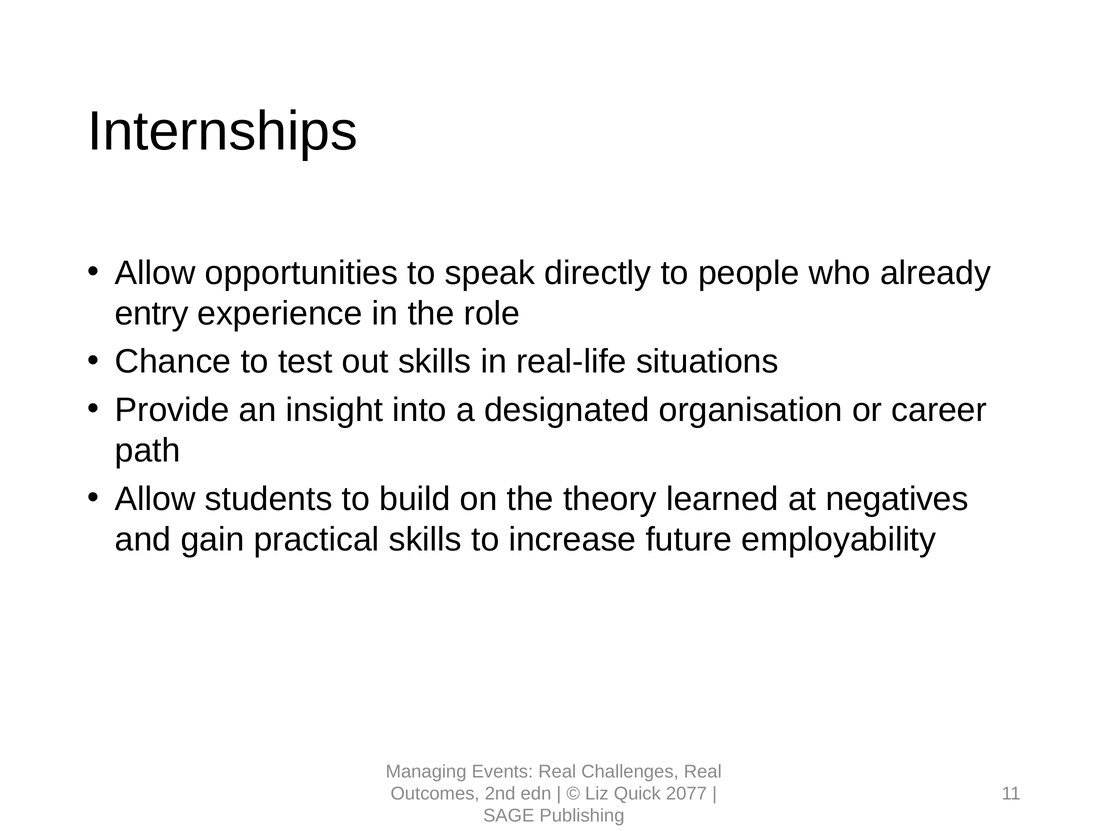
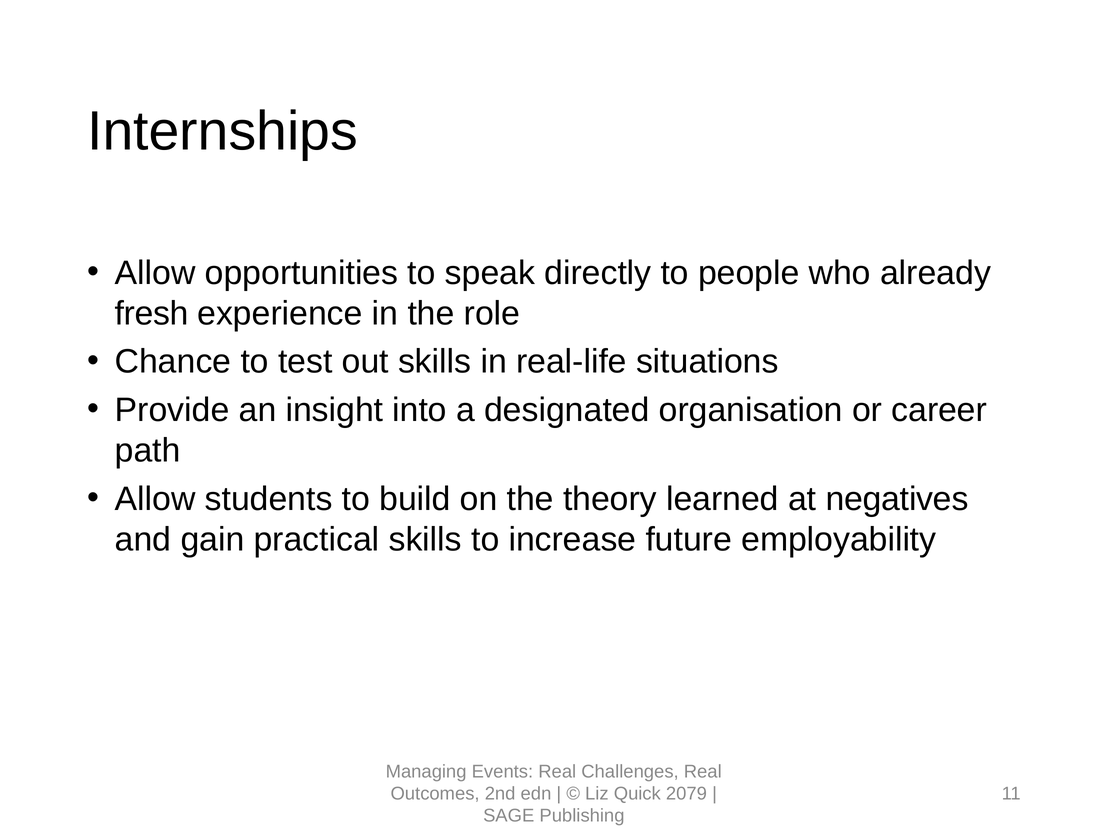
entry: entry -> fresh (152, 314)
2077: 2077 -> 2079 (686, 794)
